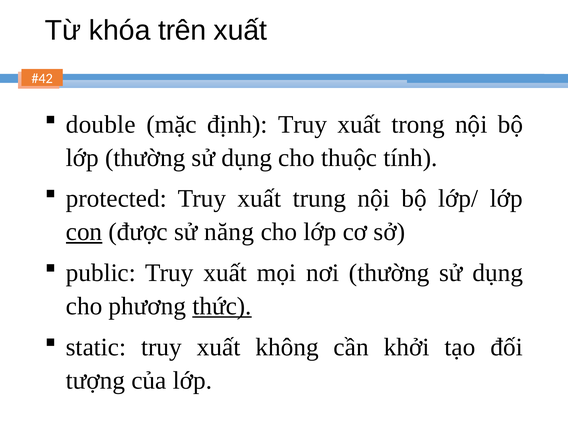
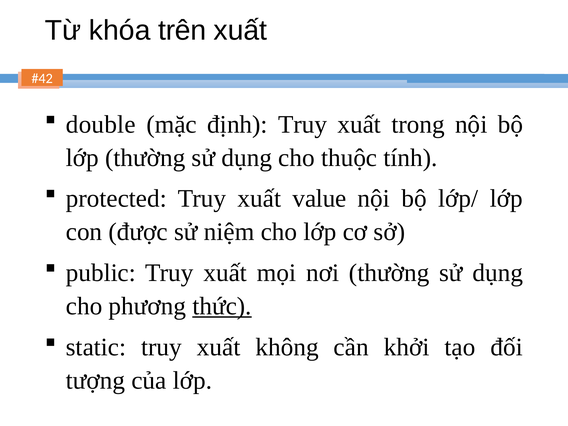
trung: trung -> value (319, 199)
con underline: present -> none (84, 232)
năng: năng -> niệm (229, 232)
